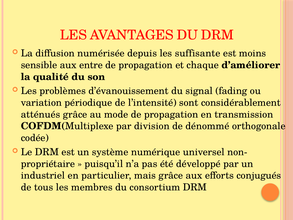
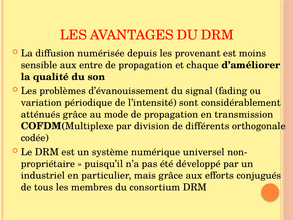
suffisante: suffisante -> provenant (198, 53)
dénommé: dénommé -> différents (207, 126)
